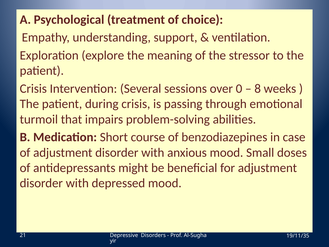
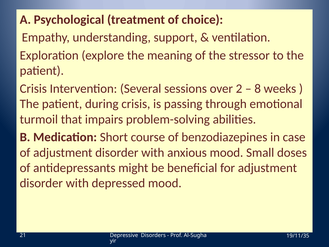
0: 0 -> 2 (239, 89)
